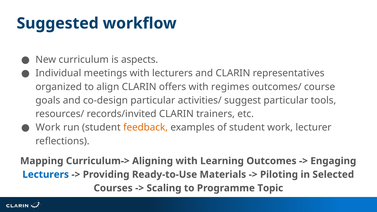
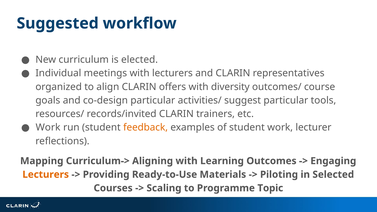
aspects: aspects -> elected (140, 60)
regimes: regimes -> diversity (230, 87)
Lecturers colour: blue -> orange (46, 175)
